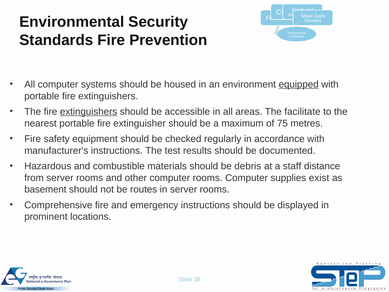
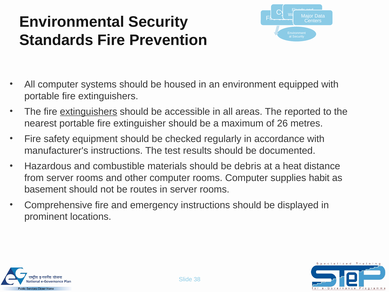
equipped underline: present -> none (299, 84)
facilitate: facilitate -> reported (302, 112)
75: 75 -> 26 (282, 123)
staff: staff -> heat (292, 166)
exist: exist -> habit (319, 178)
